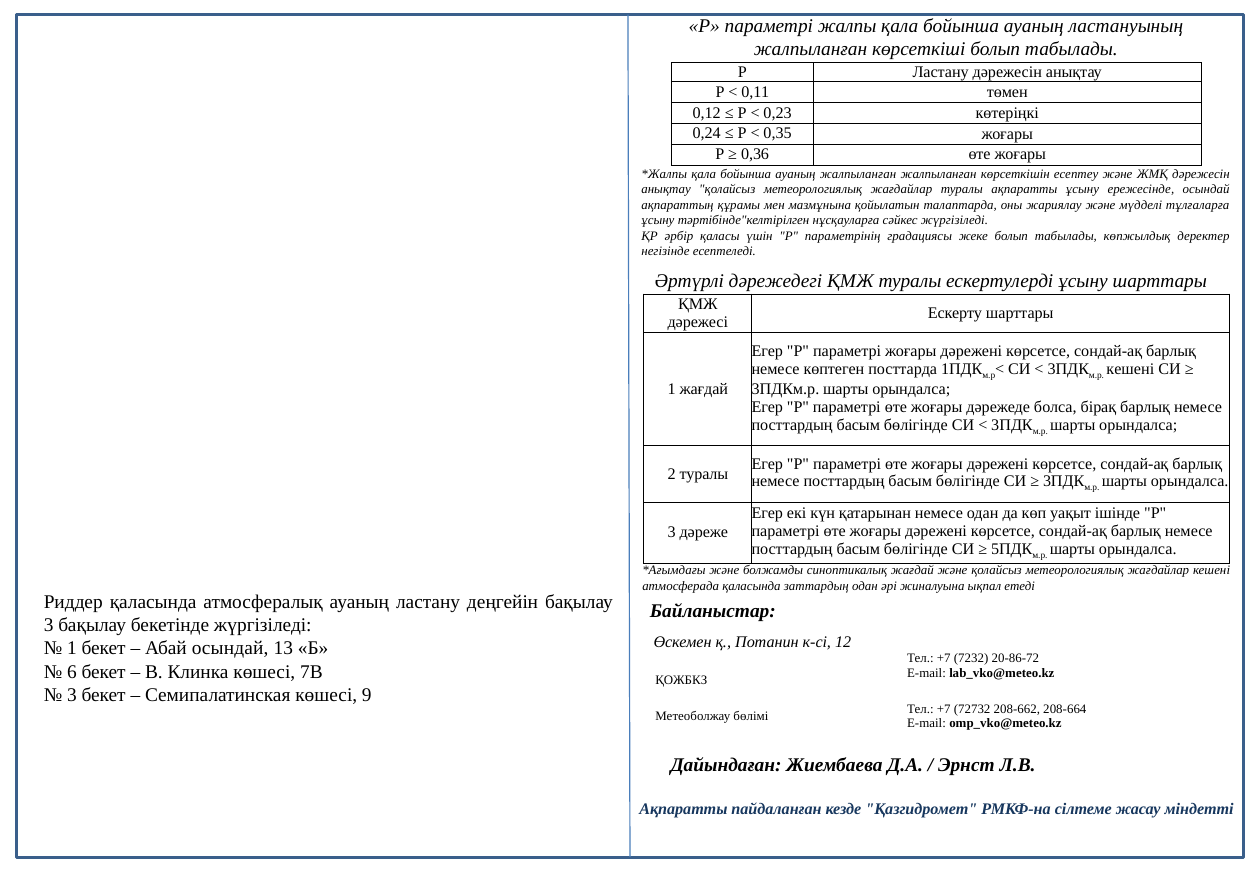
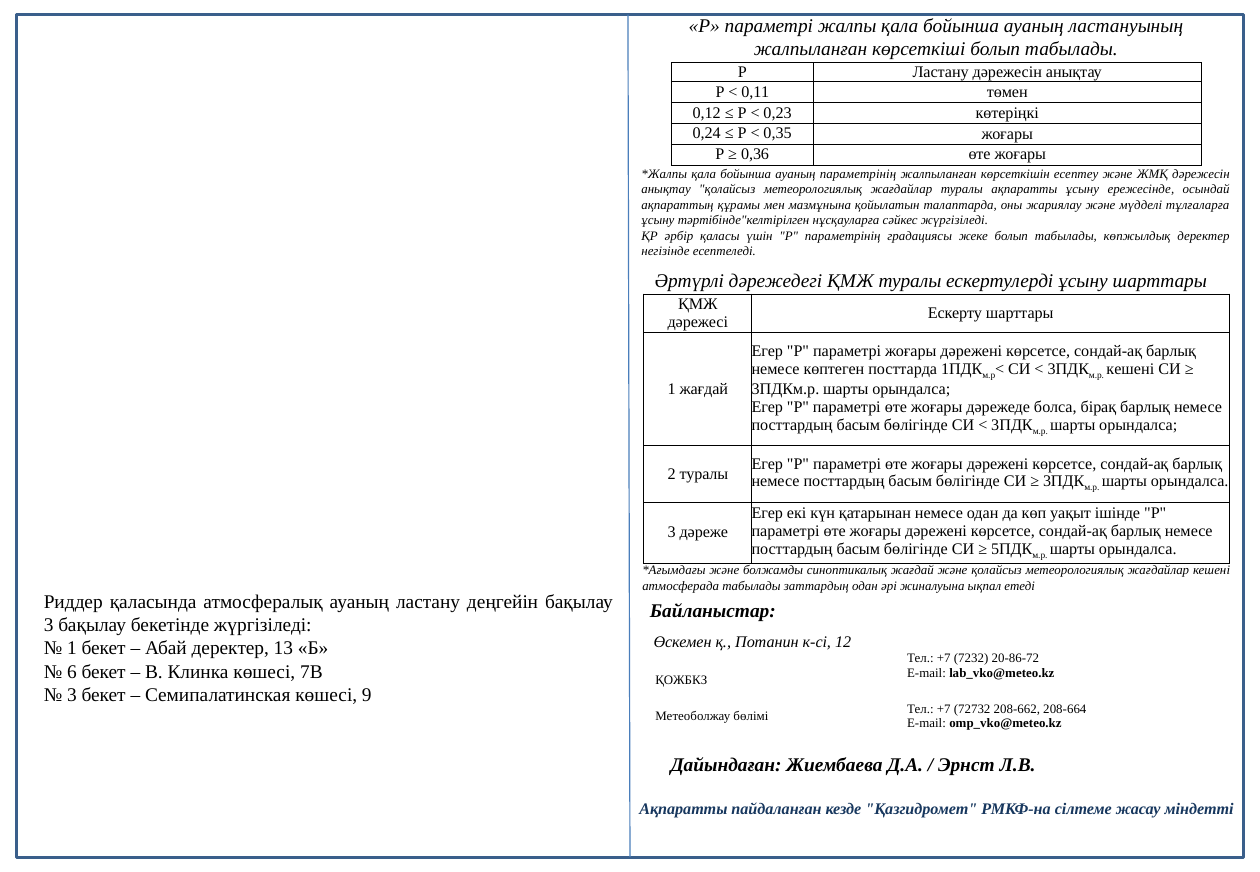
ауаның жалпыланған: жалпыланған -> параметрінің (858, 174)
атмосферада қаласында: қаласында -> табылады (752, 586)
Абай осындай: осындай -> деректер (230, 649)
